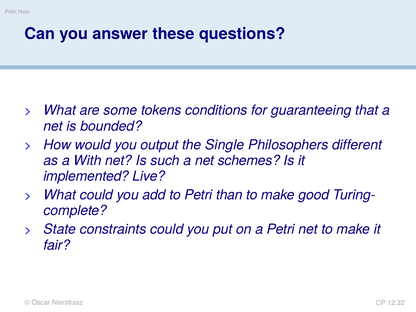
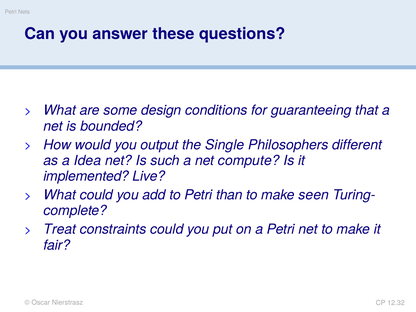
tokens: tokens -> design (161, 110)
With: With -> Idea (87, 161)
schemes: schemes -> compute (249, 161)
good: good -> seen (314, 195)
State: State -> Treat (60, 229)
